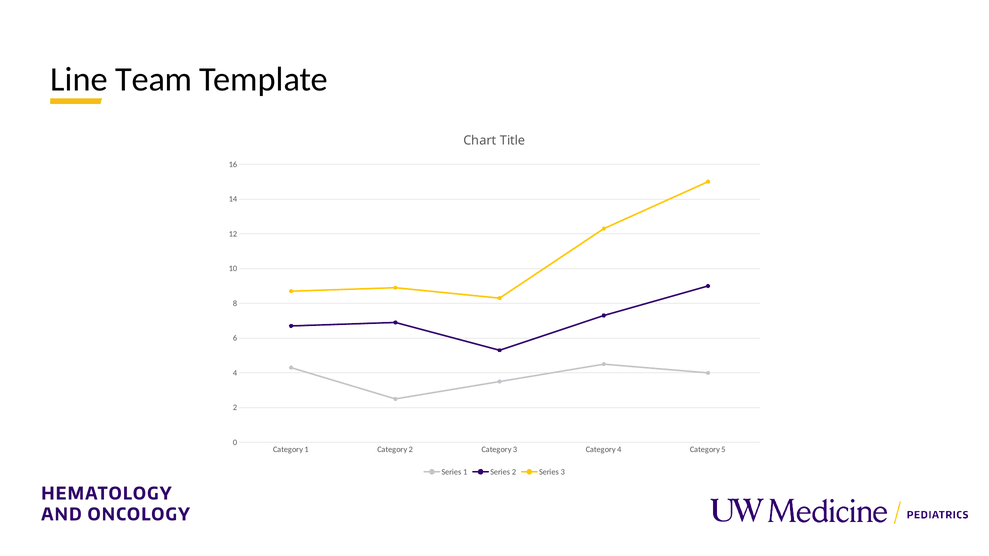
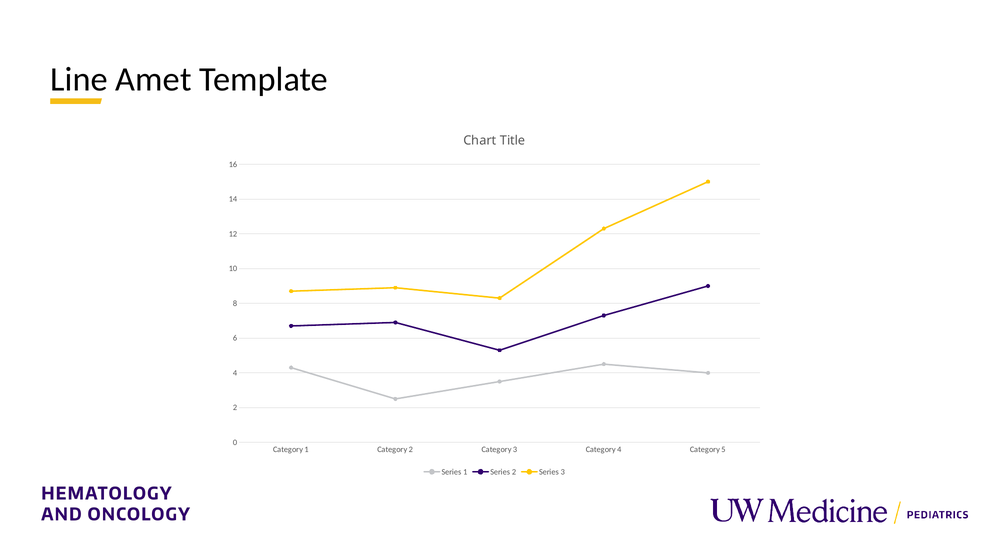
Team: Team -> Amet (153, 80)
